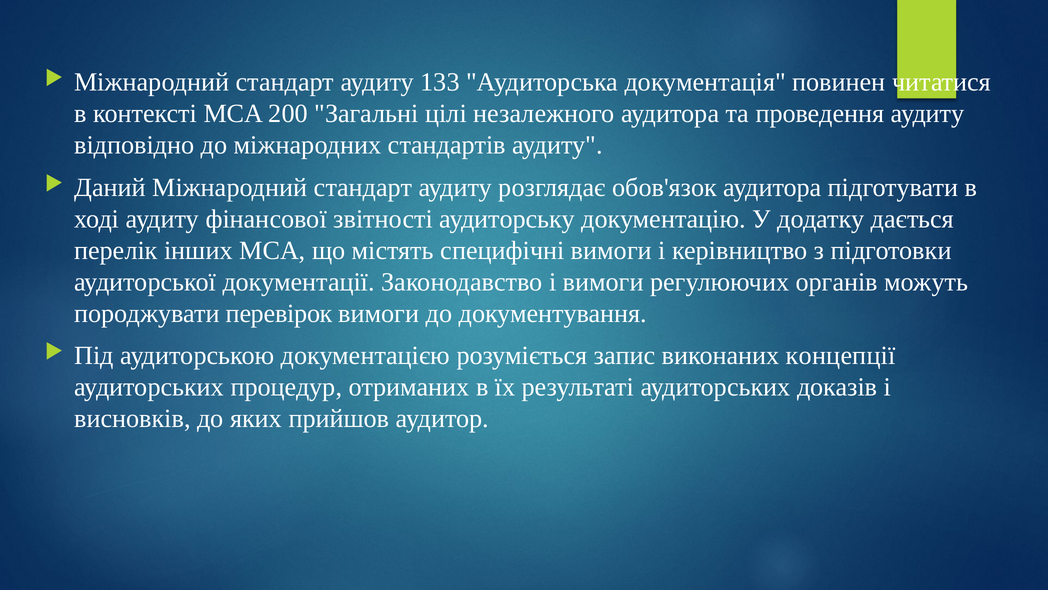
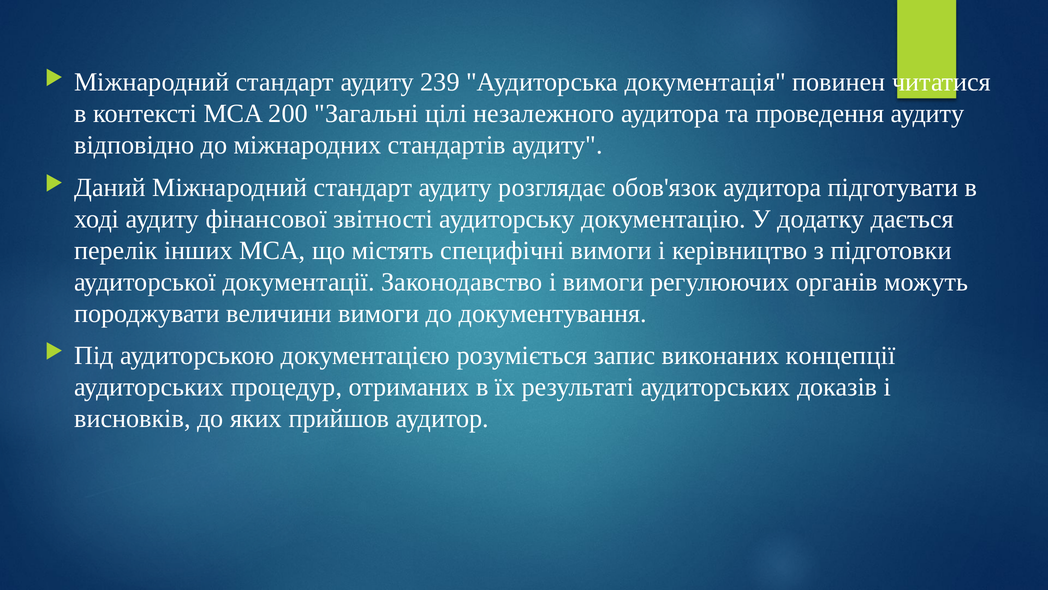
133: 133 -> 239 (440, 82)
перевірок: перевірок -> величини (279, 313)
